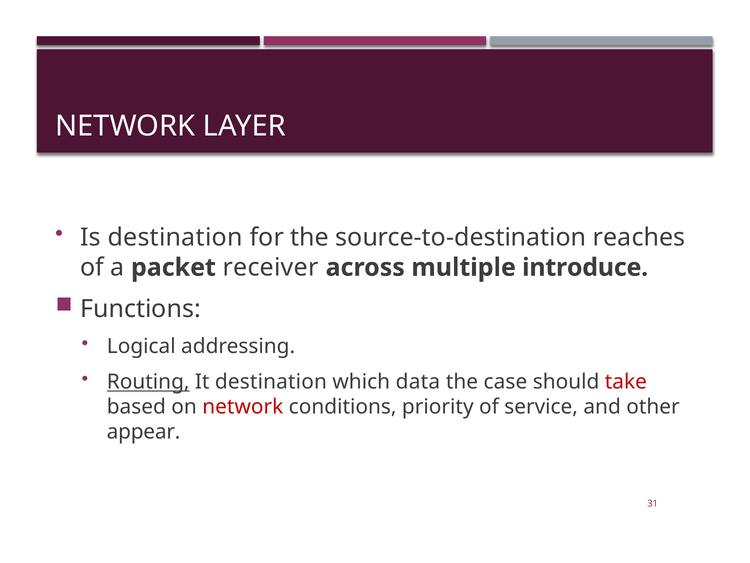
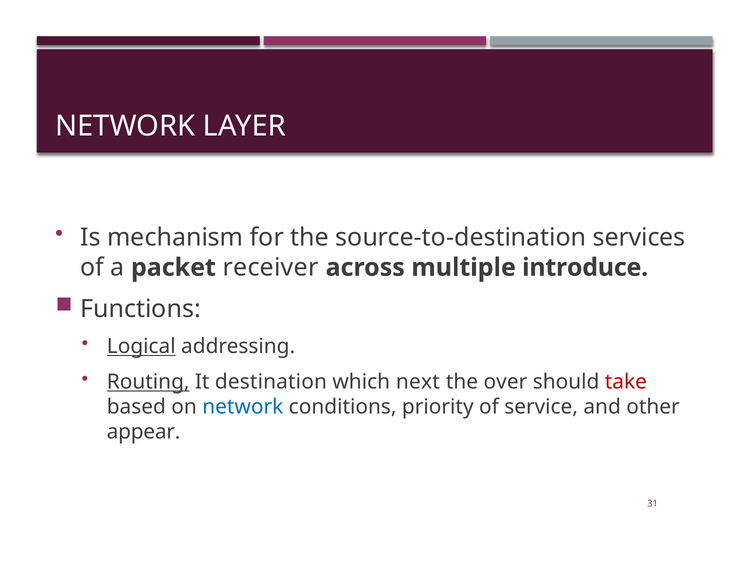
Is destination: destination -> mechanism (175, 237)
reaches: reaches -> services (639, 237)
Logical underline: none -> present (141, 346)
data: data -> next (418, 382)
case: case -> over (505, 382)
network colour: red -> blue (243, 407)
